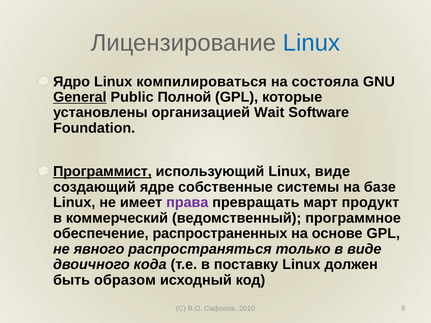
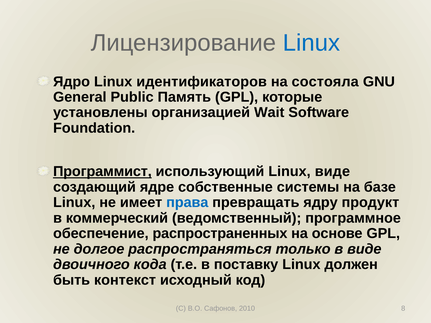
компилироваться: компилироваться -> идентификаторов (202, 82)
General underline: present -> none (80, 97)
Полной: Полной -> Память (184, 97)
права colour: purple -> blue (187, 203)
март: март -> ядру (321, 203)
явного: явного -> долгое (99, 249)
образом: образом -> контекст (125, 280)
